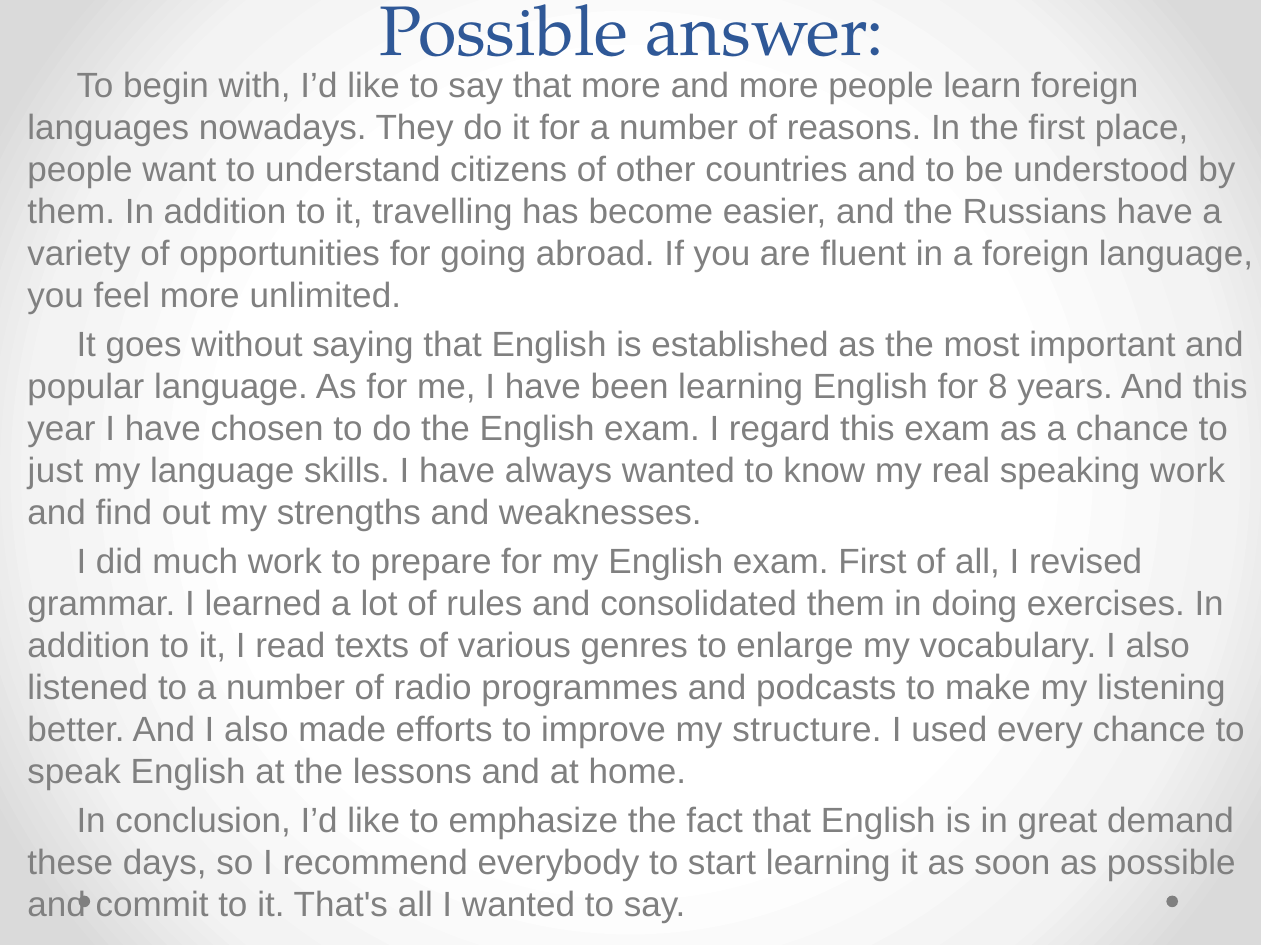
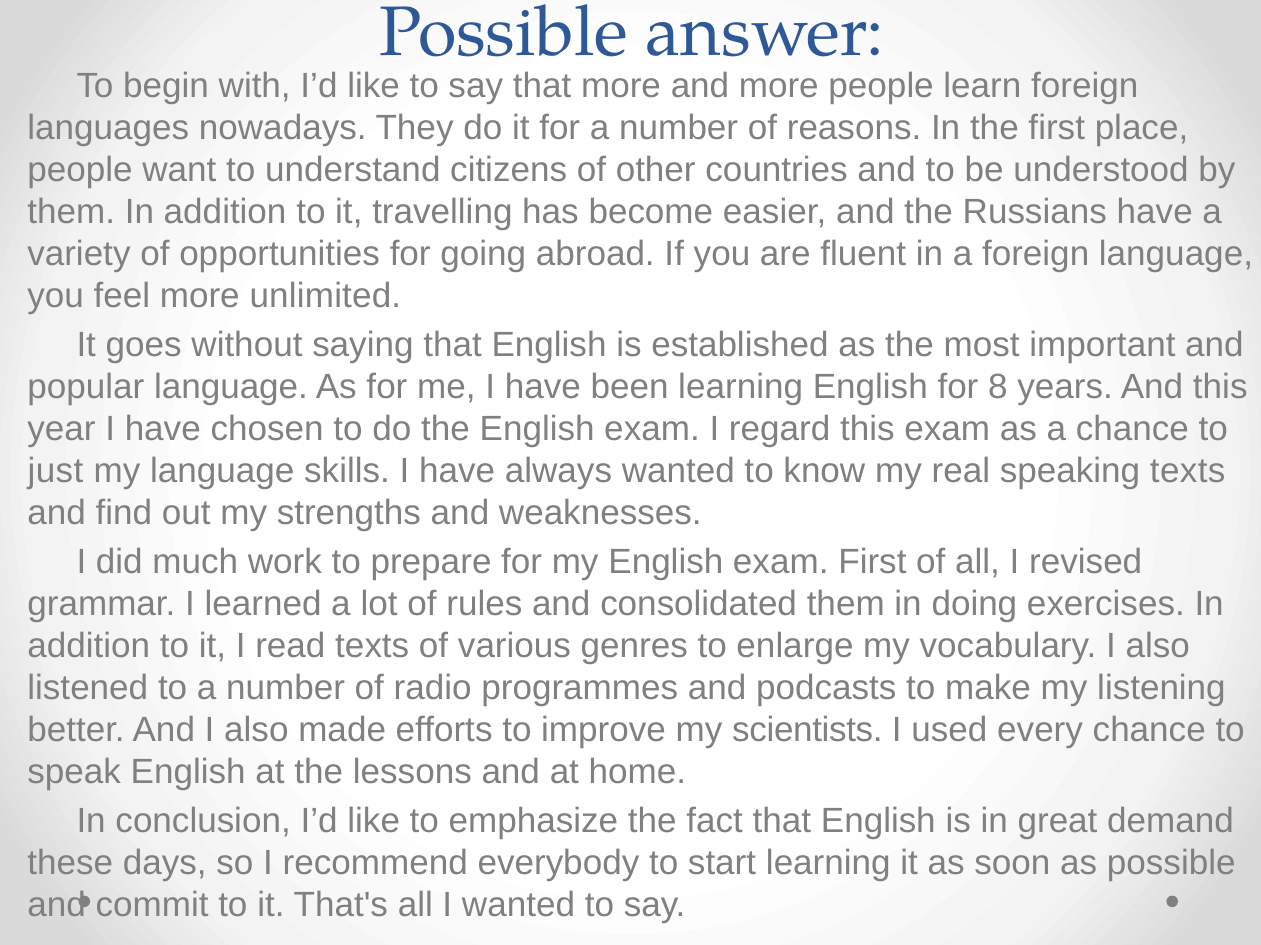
speaking work: work -> texts (1188, 471)
structure: structure -> scientists (807, 730)
